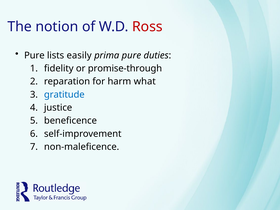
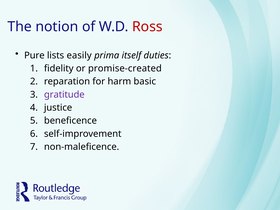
prima pure: pure -> itself (131, 55)
promise-through: promise-through -> promise-created (125, 68)
what: what -> basic (145, 81)
gratitude colour: blue -> purple (64, 95)
